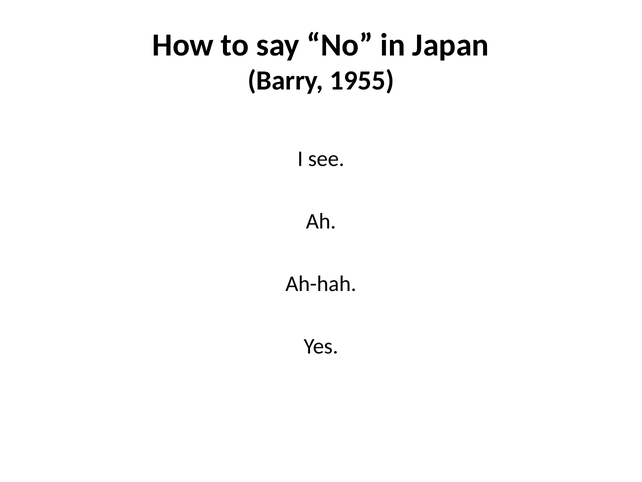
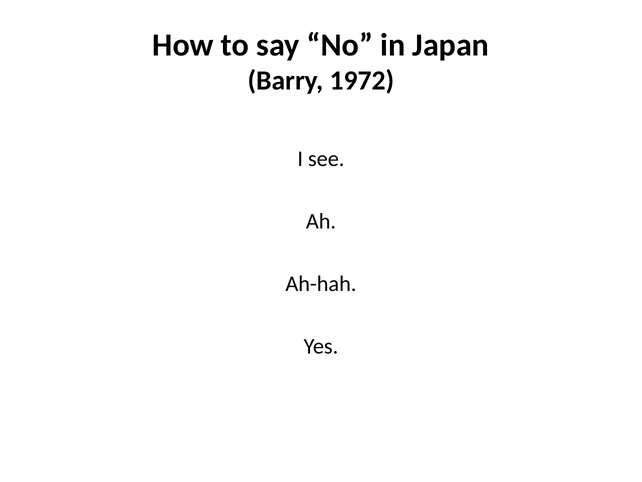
1955: 1955 -> 1972 (362, 81)
